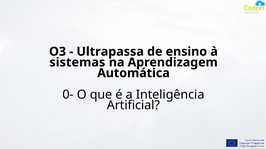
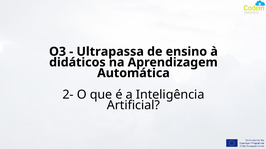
sistemas: sistemas -> didáticos (77, 63)
0-: 0- -> 2- (68, 95)
